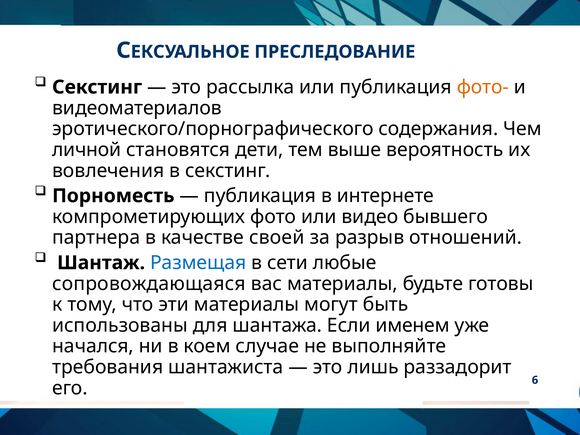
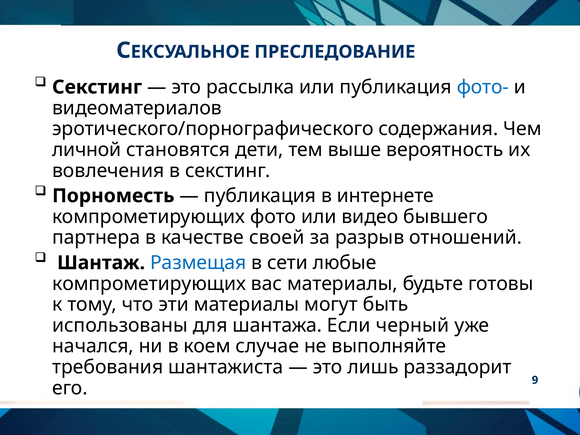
фото- colour: orange -> blue (483, 87)
сопровождающаяся: сопровождающаяся -> компрометирующих (149, 284)
именем: именем -> черный (412, 325)
6: 6 -> 9 (535, 380)
